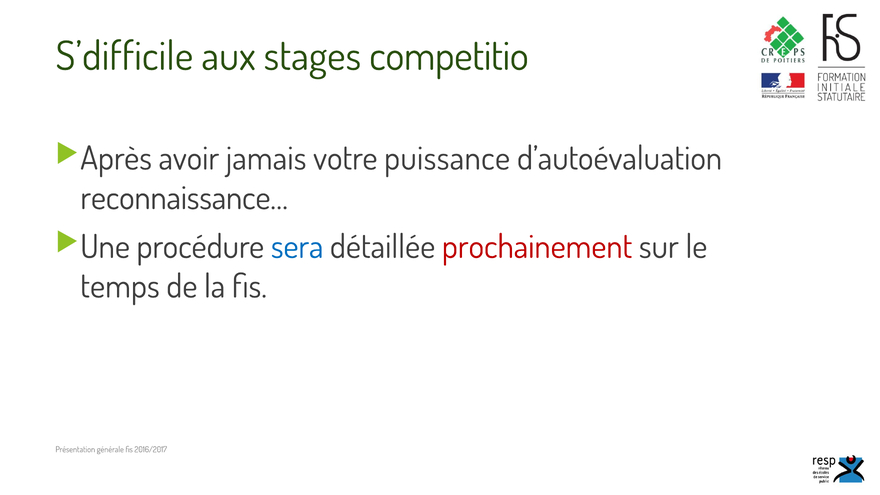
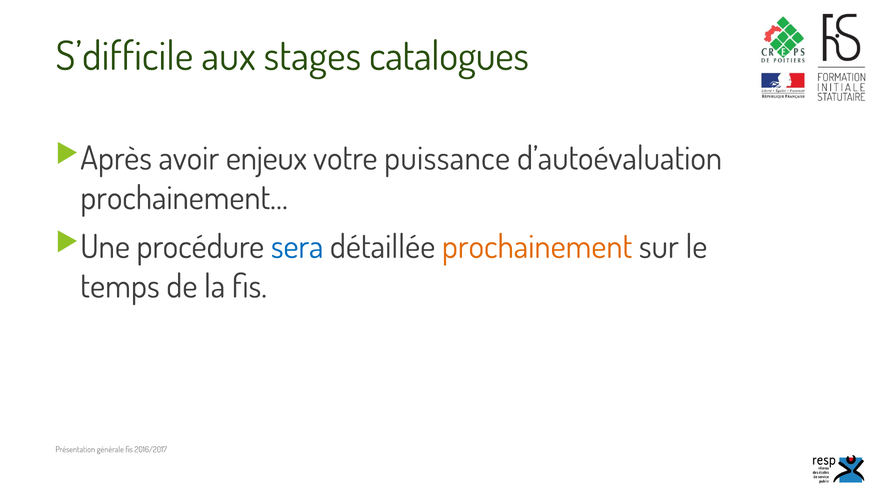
competitio: competitio -> catalogues (449, 57)
jamais: jamais -> enjeux (266, 159)
reconnaissance…: reconnaissance… -> prochainement… (184, 198)
prochainement colour: red -> orange (537, 247)
